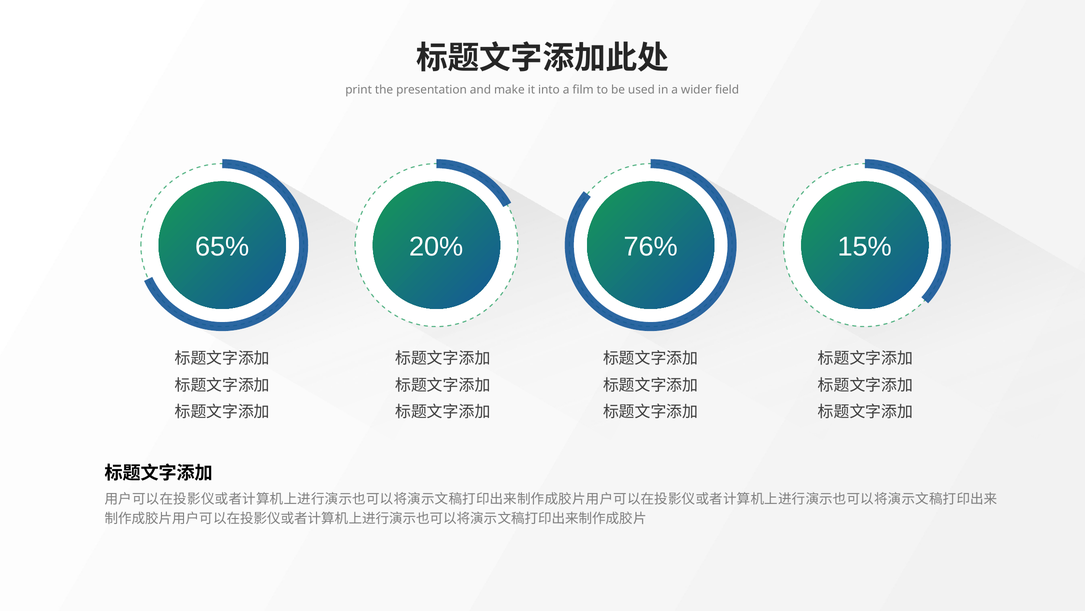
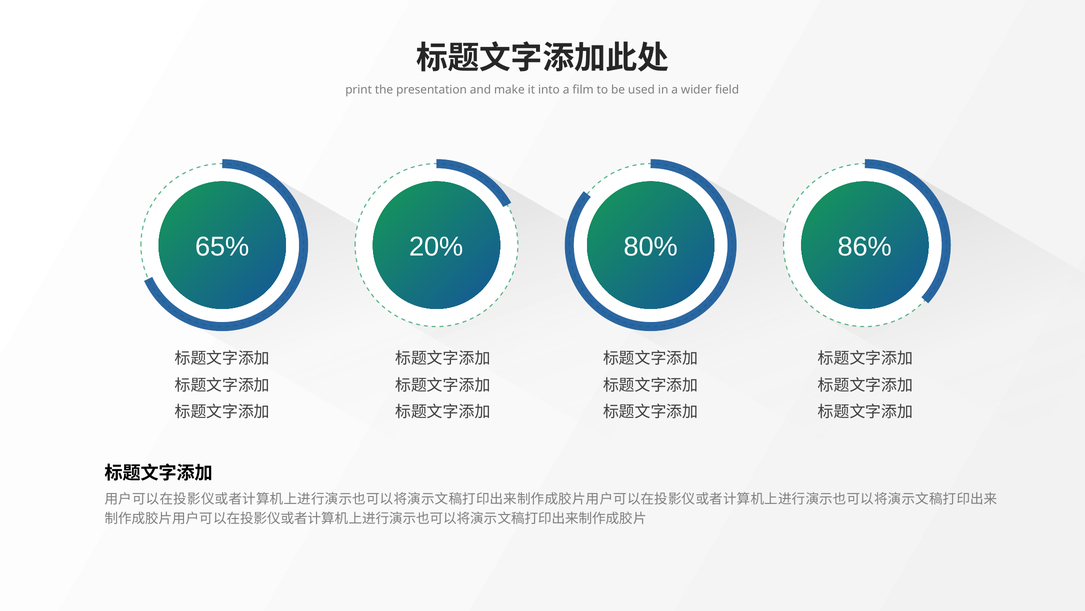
76%: 76% -> 80% (651, 247)
15%: 15% -> 86% (865, 247)
